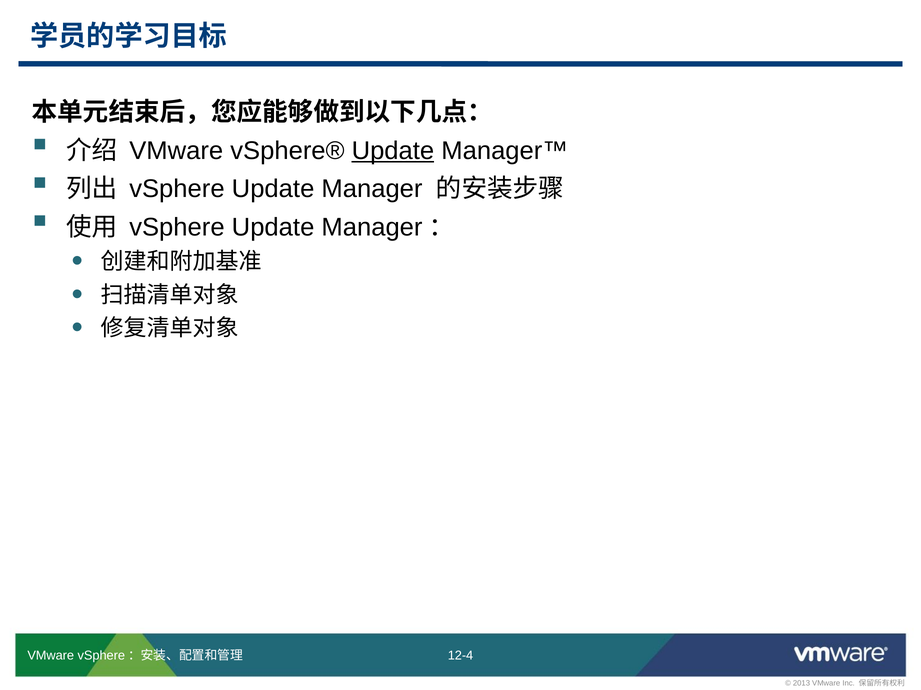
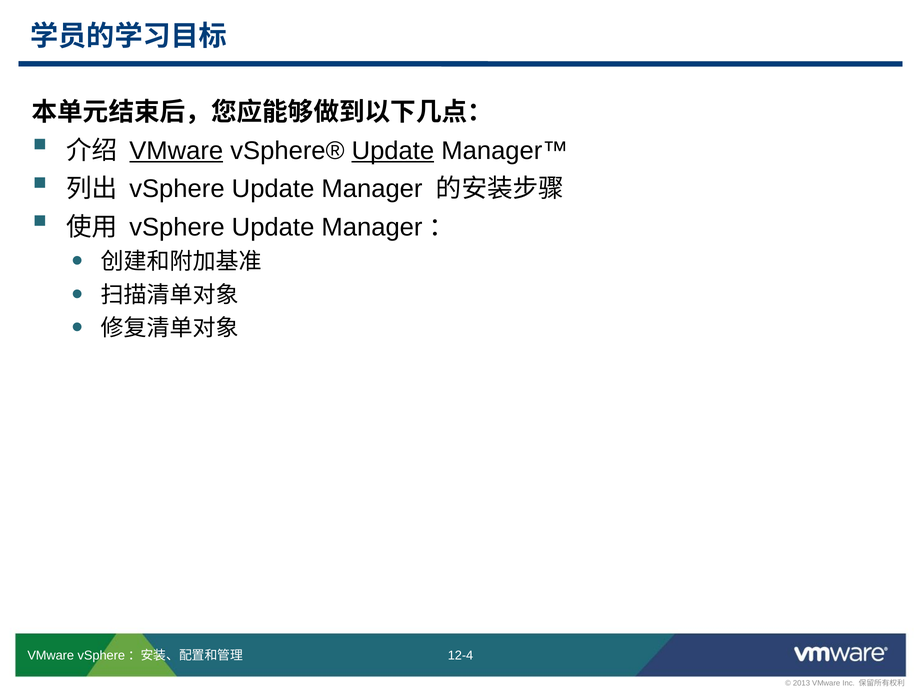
VMware underline: none -> present (176, 151)
